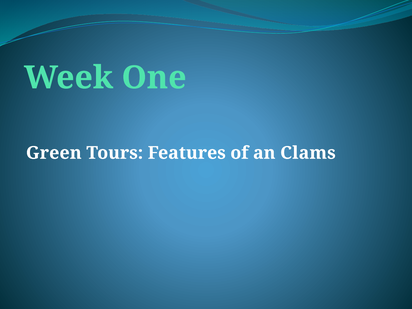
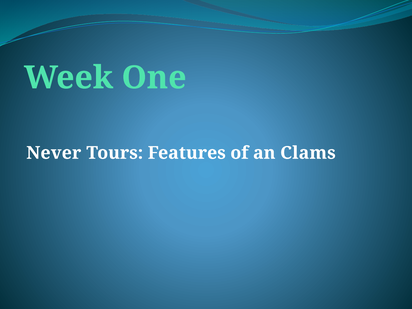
Green: Green -> Never (54, 153)
